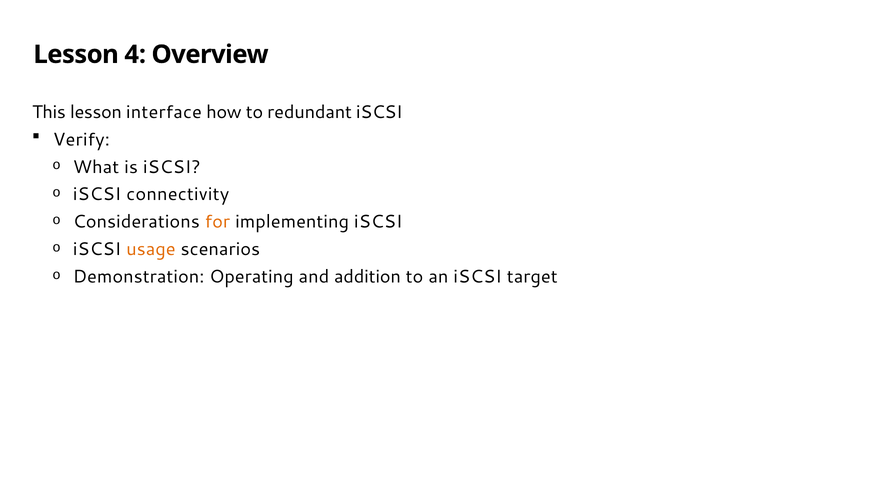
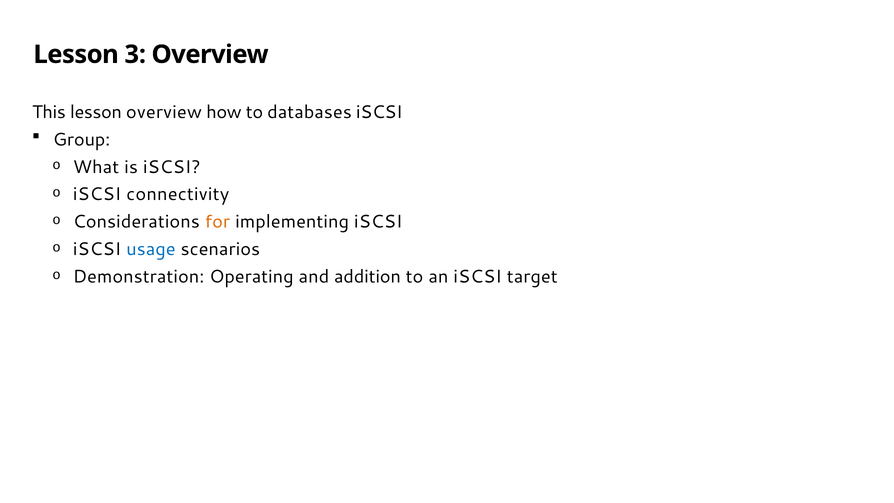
4: 4 -> 3 (135, 54)
lesson interface: interface -> overview (164, 112)
redundant: redundant -> databases (310, 112)
Verify: Verify -> Group (82, 140)
usage colour: orange -> blue (151, 249)
